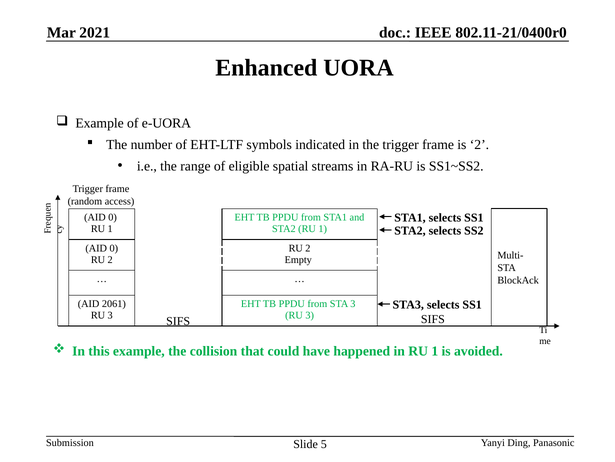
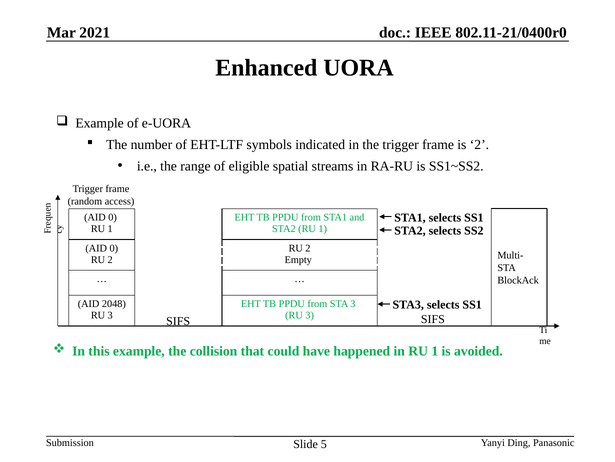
2061: 2061 -> 2048 (114, 304)
